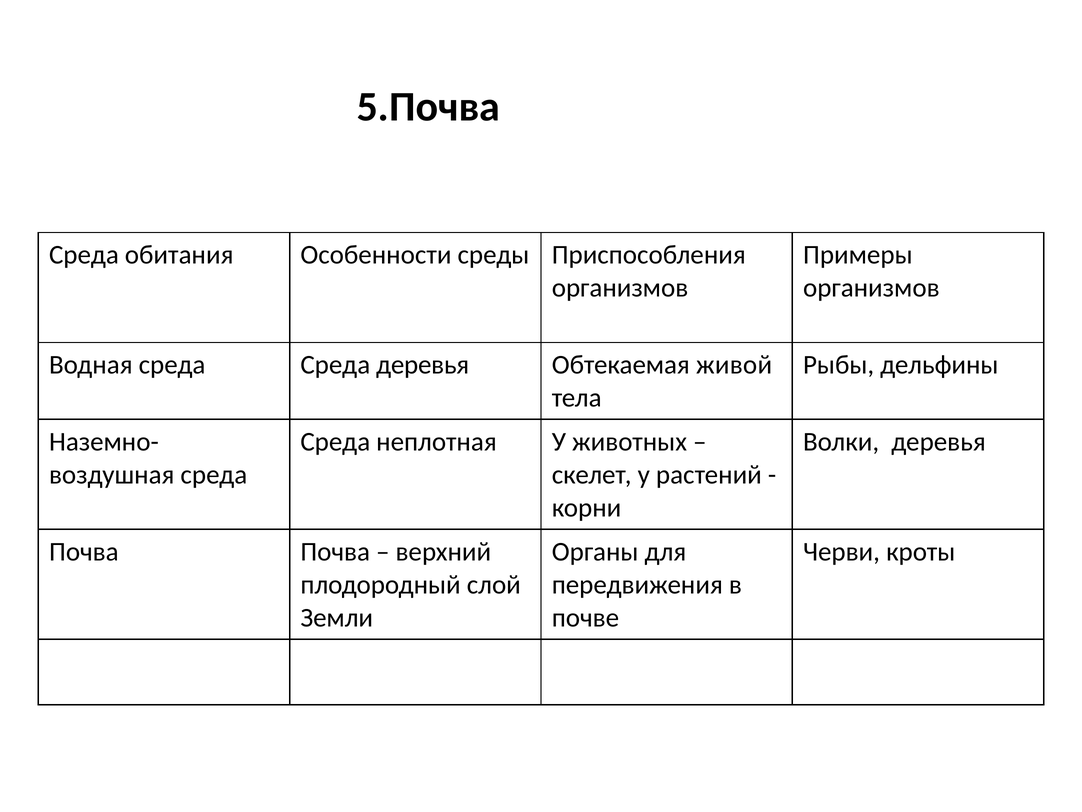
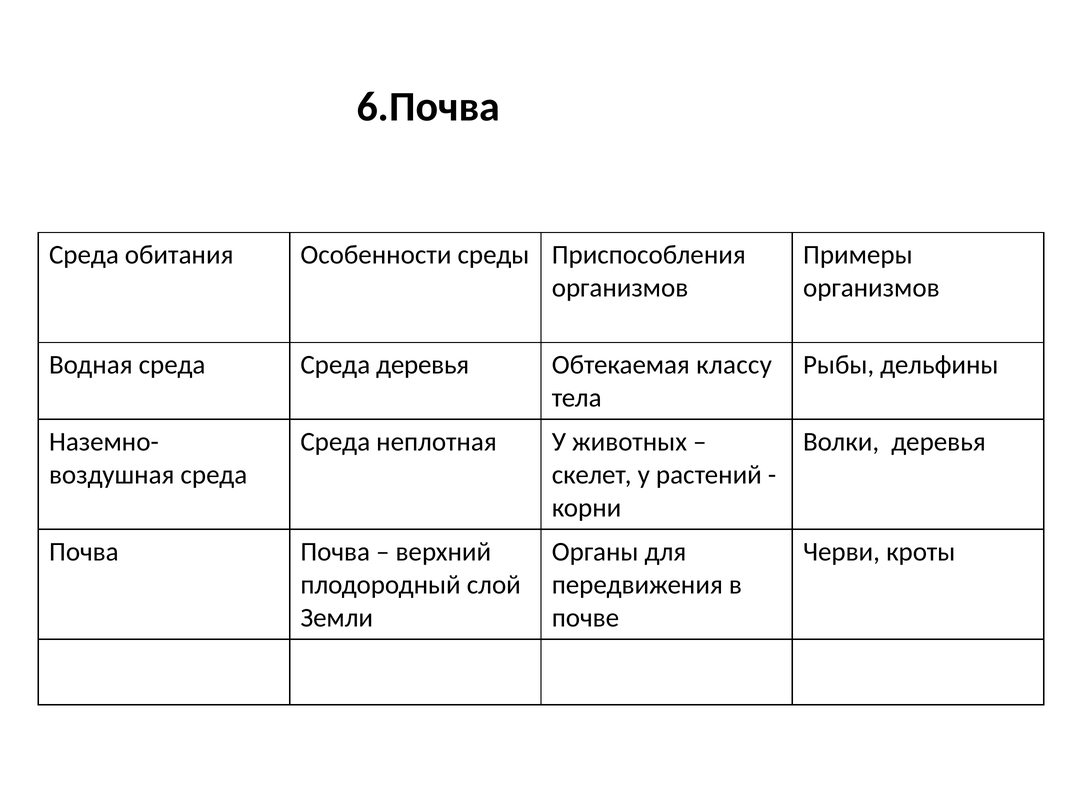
5.Почва: 5.Почва -> 6.Почва (428, 107)
живой: живой -> классу (734, 364)
